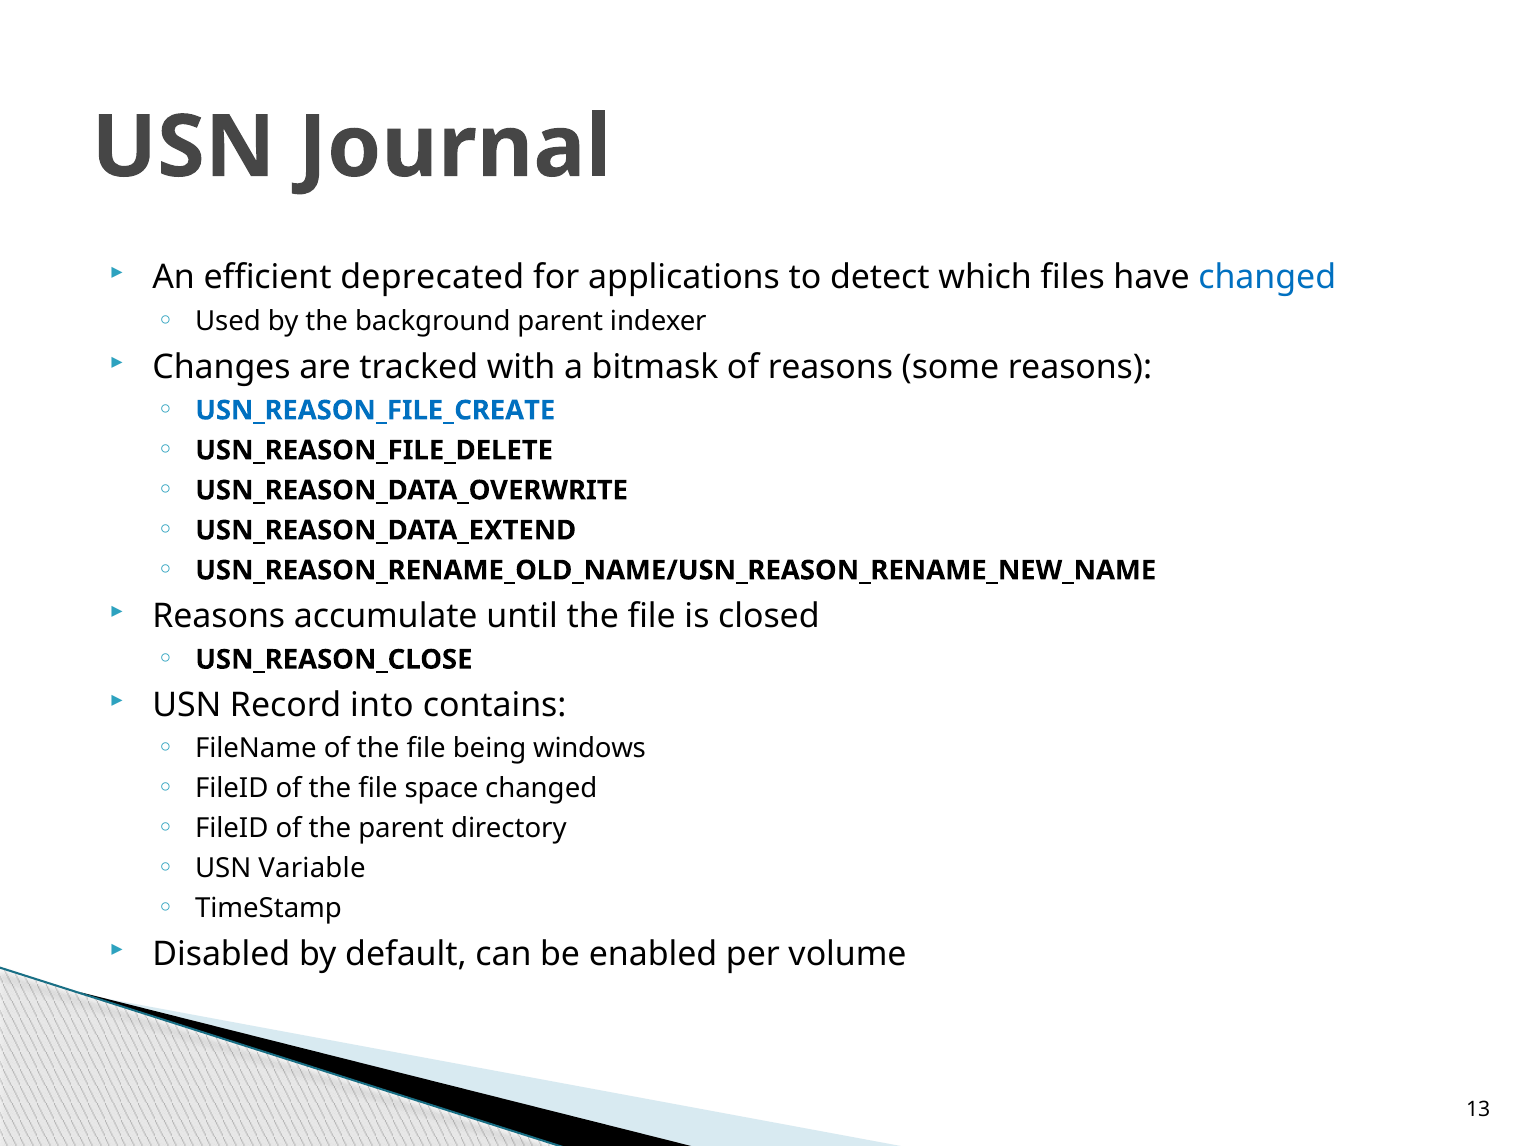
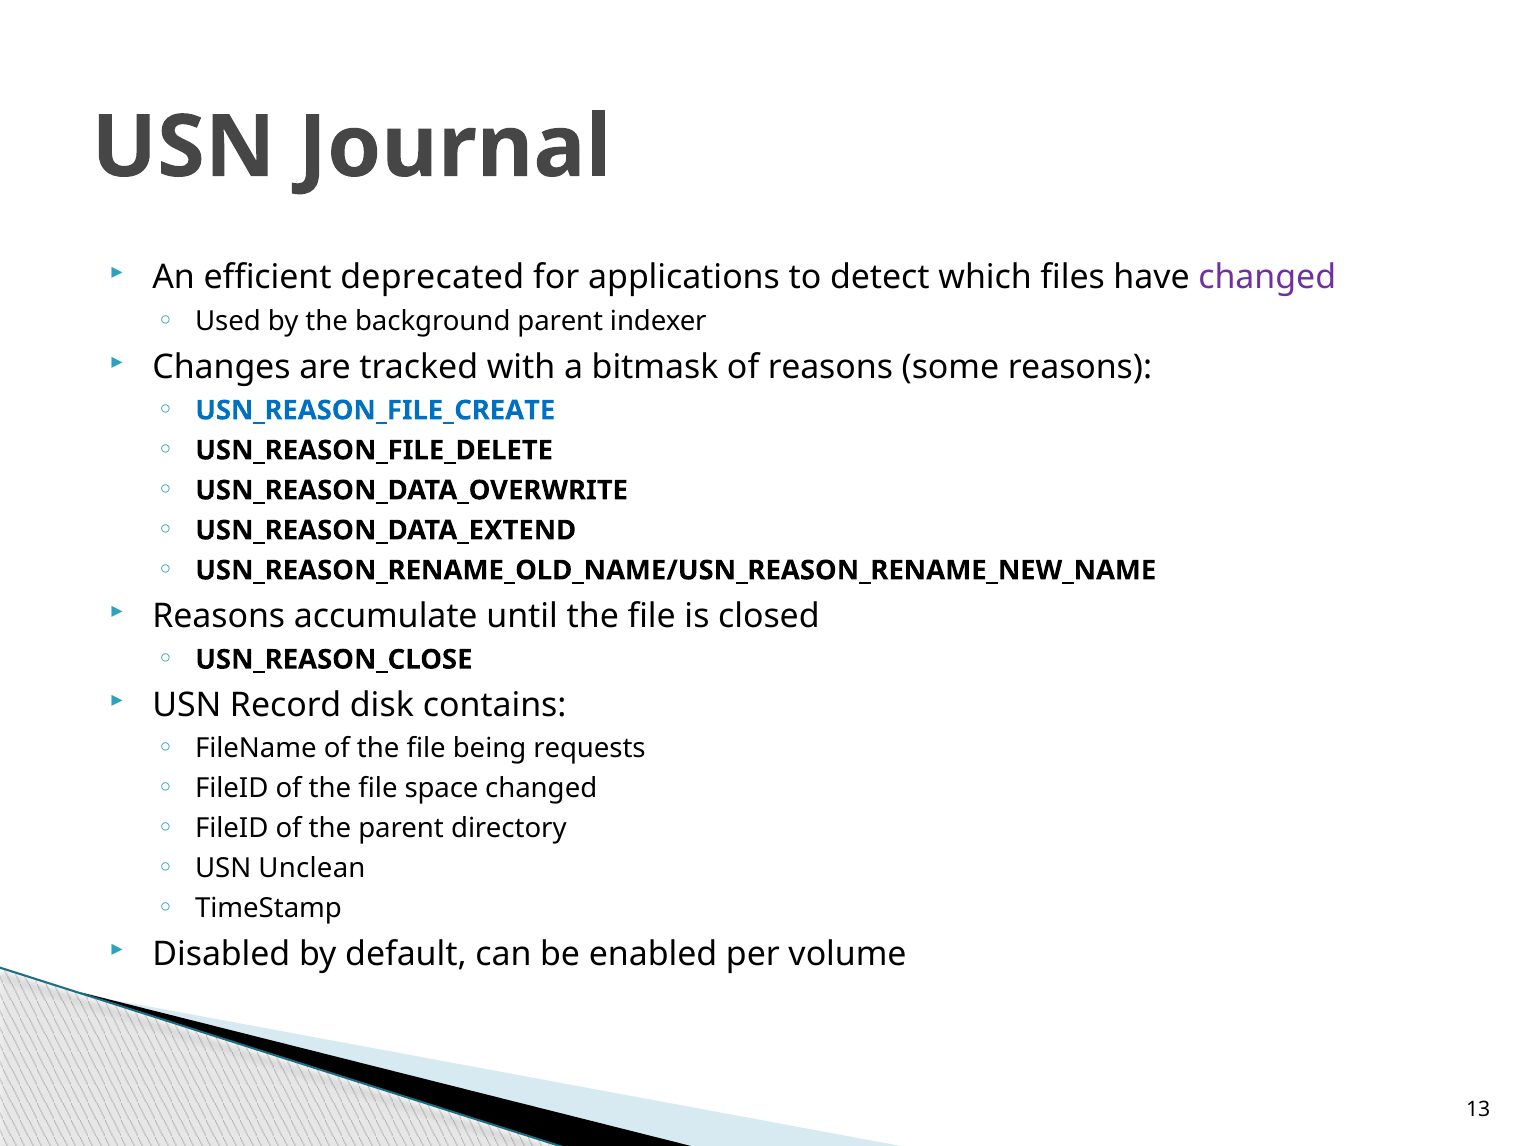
changed colour: blue -> purple (1267, 278)
into: into -> disk (382, 705)
windows: windows -> requests (589, 748)
Variable: Variable -> Unclean (312, 868)
